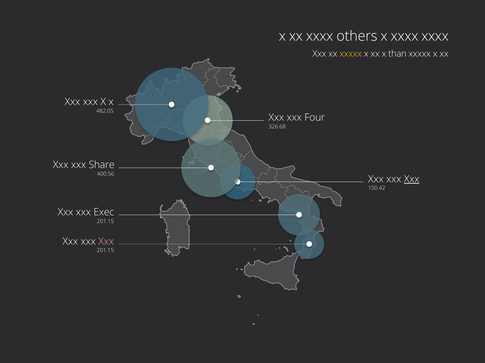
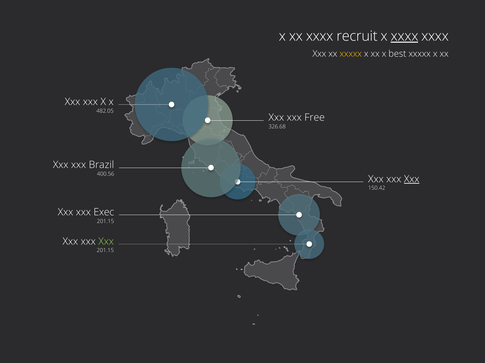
others: others -> recruit (357, 36)
xxxx underline: none -> present (405, 36)
than: than -> best (397, 54)
Four: Four -> Free (315, 118)
Share: Share -> Brazil (101, 165)
Xxx colour: pink -> light green (106, 242)
